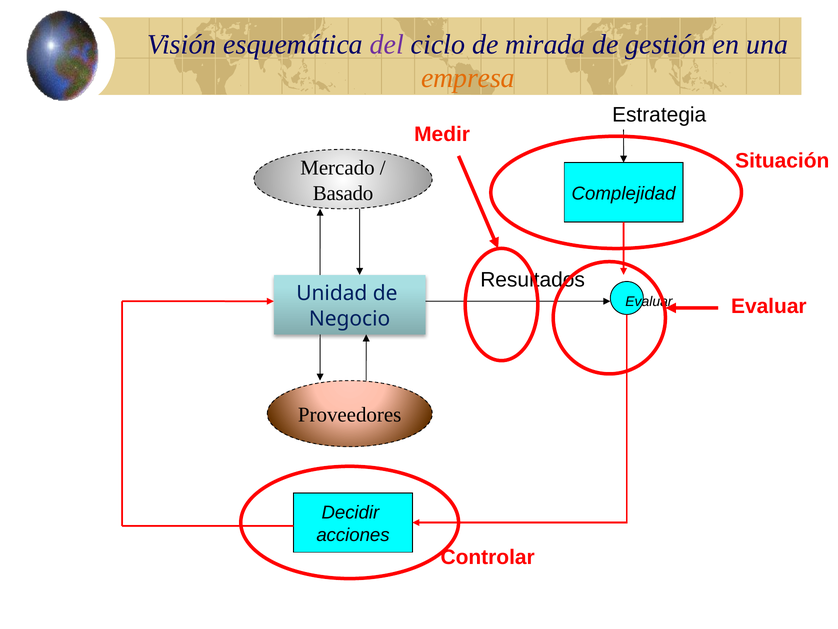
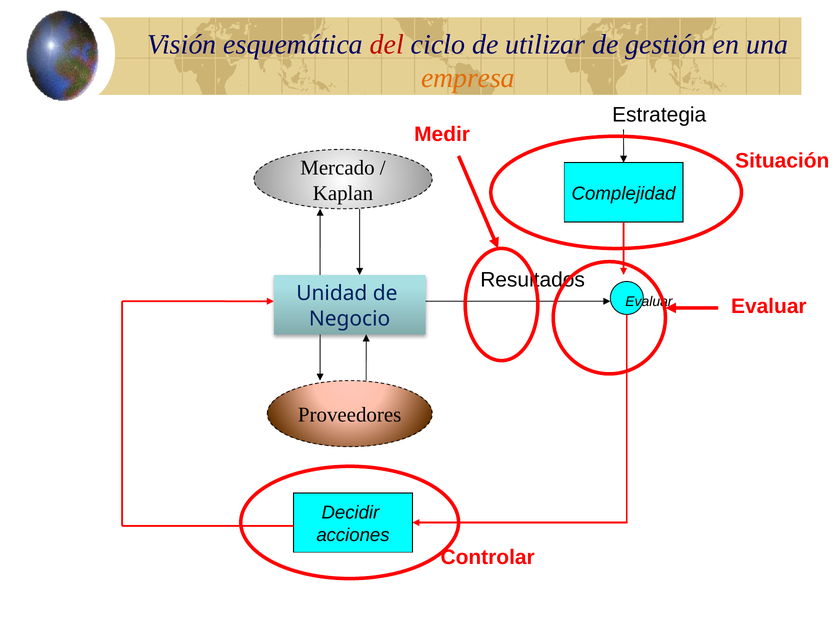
del colour: purple -> red (387, 45)
mirada: mirada -> utilizar (545, 45)
Basado: Basado -> Kaplan (343, 193)
